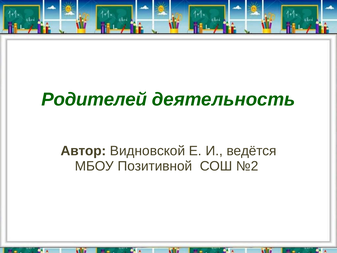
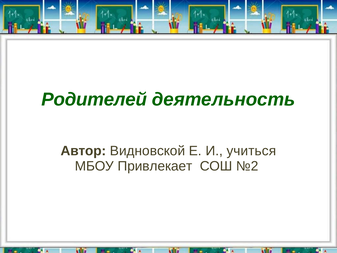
ведётся: ведётся -> учиться (251, 151)
Позитивной: Позитивной -> Привлекает (155, 166)
